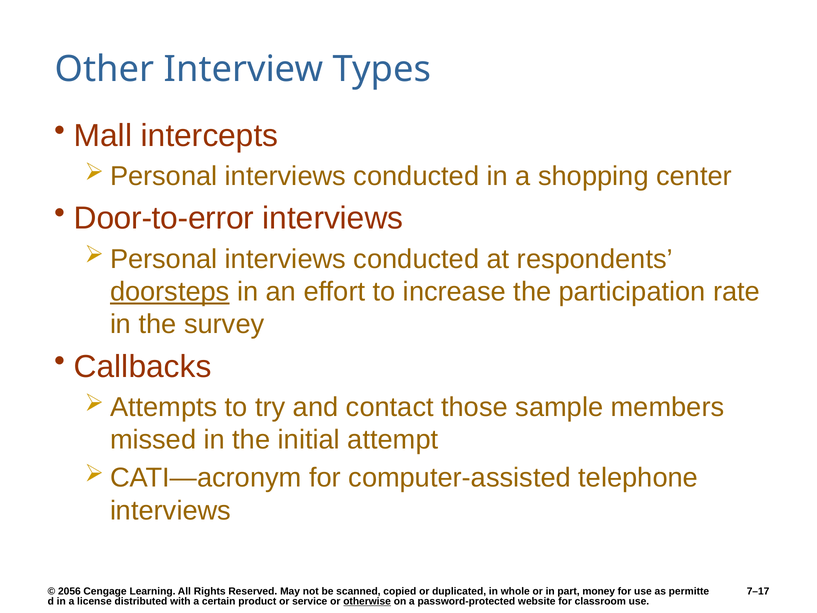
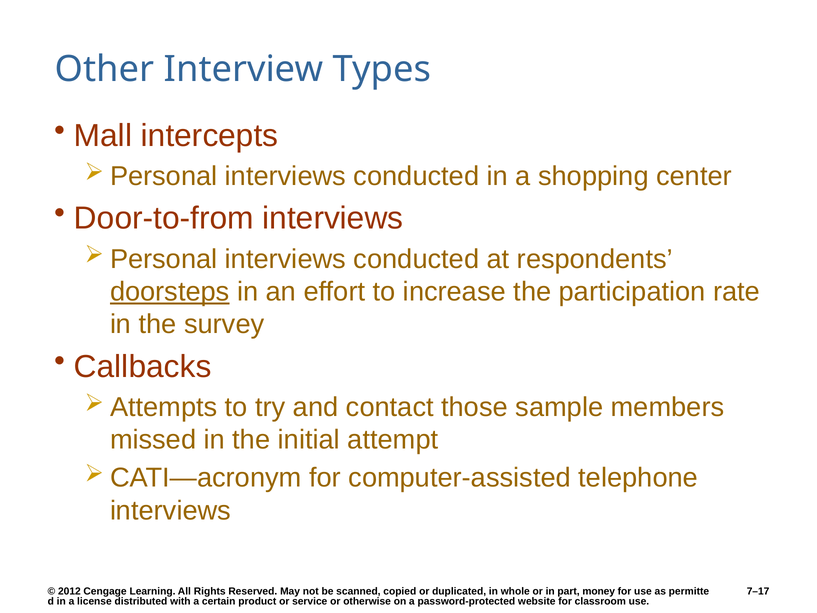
Door-to-error: Door-to-error -> Door-to-from (164, 218)
2056: 2056 -> 2012 (69, 591)
otherwise underline: present -> none (367, 601)
